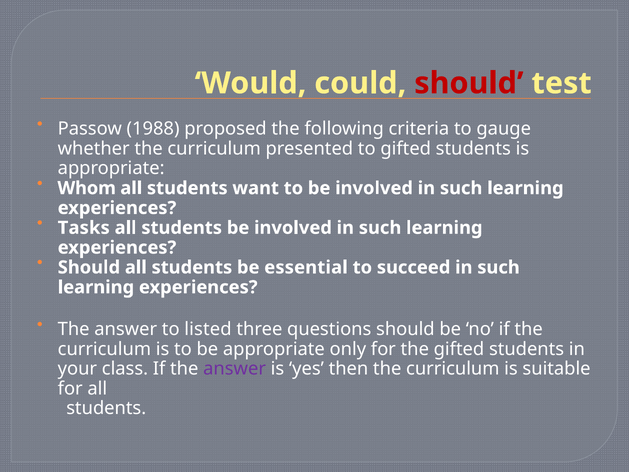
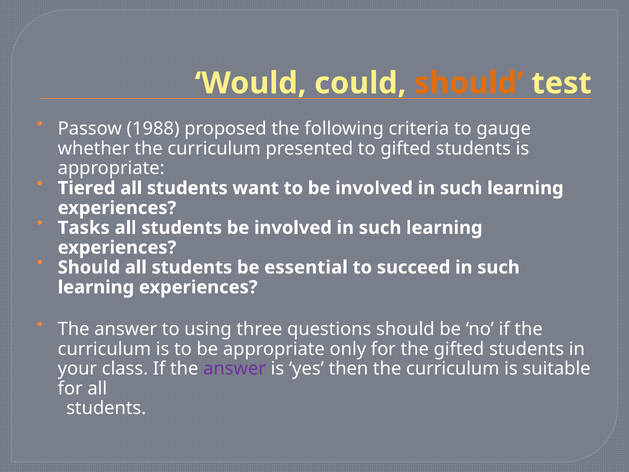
should colour: red -> orange (469, 83)
Whom: Whom -> Tiered (87, 188)
listed: listed -> using (208, 329)
